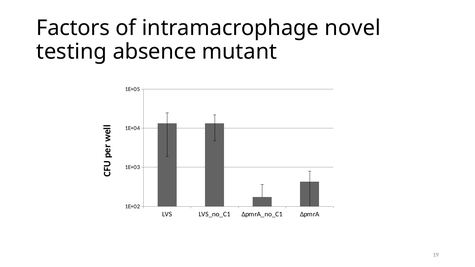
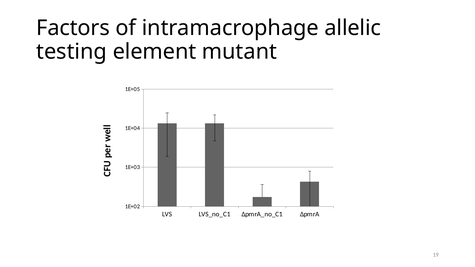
novel: novel -> allelic (353, 28)
absence: absence -> element (154, 52)
